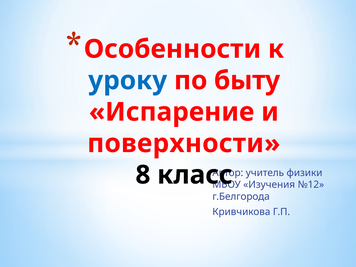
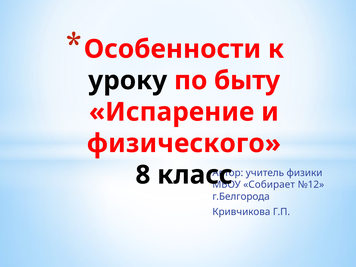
уроку colour: blue -> black (128, 81)
поверхности: поверхности -> физического (184, 143)
Изучения: Изучения -> Собирает (269, 185)
